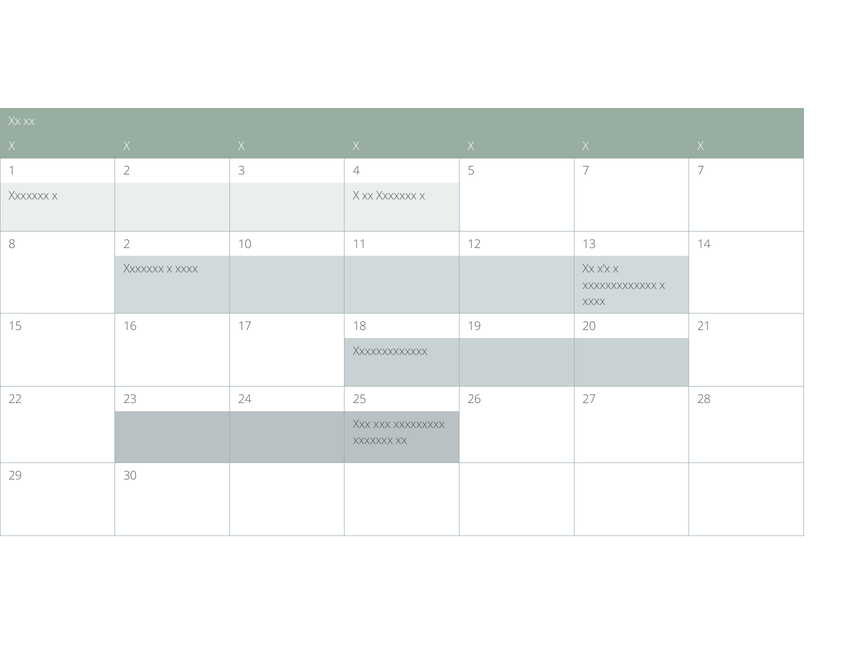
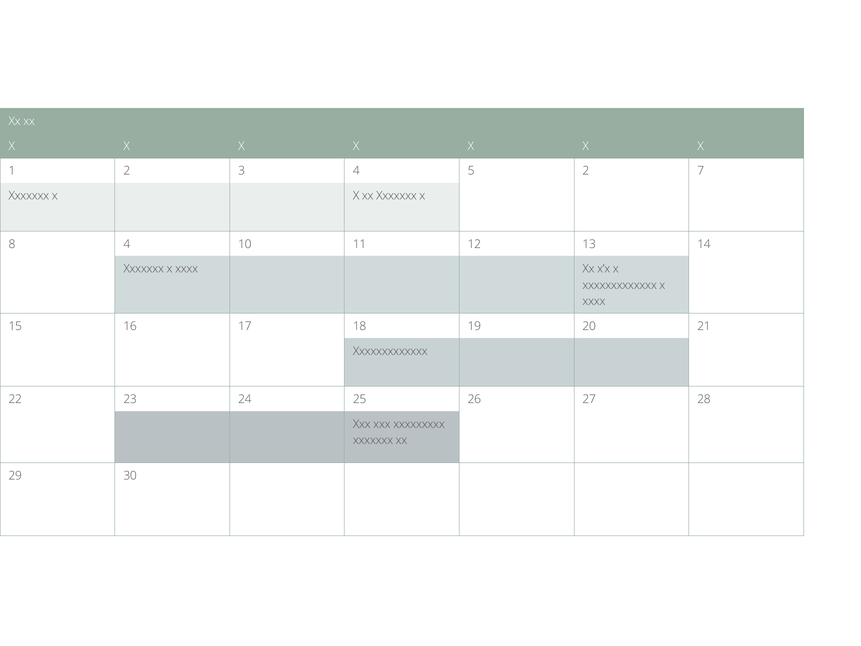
5 7: 7 -> 2 (586, 171)
8 2: 2 -> 4 (127, 244)
